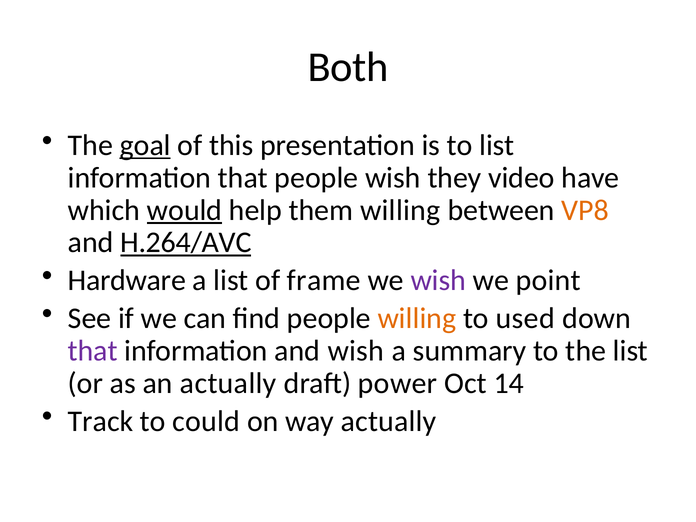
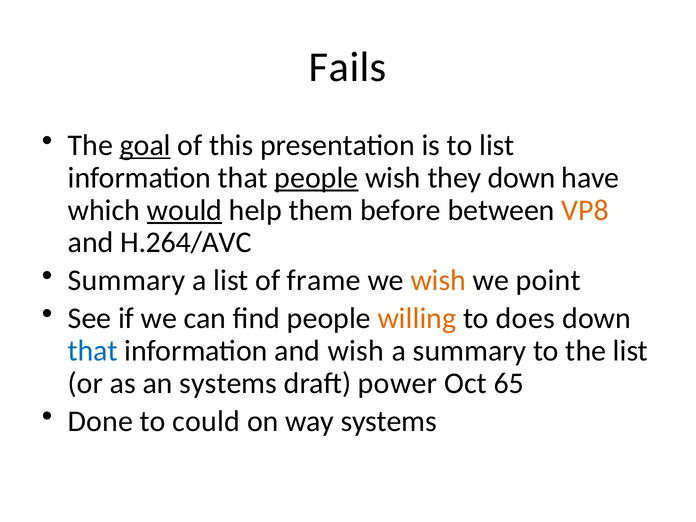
Both: Both -> Fails (348, 67)
people underline: none -> present (316, 178)
they video: video -> down (522, 178)
them willing: willing -> before (400, 210)
H.264/AVC underline: present -> none (186, 243)
Hardware: Hardware -> Summary (127, 280)
wish colour: purple -> orange (438, 280)
used: used -> does (525, 318)
that colour: purple -> blue (93, 351)
an actually: actually -> systems (228, 383)
14: 14 -> 65 (509, 383)
Track: Track -> Done (100, 421)
way actually: actually -> systems (389, 421)
